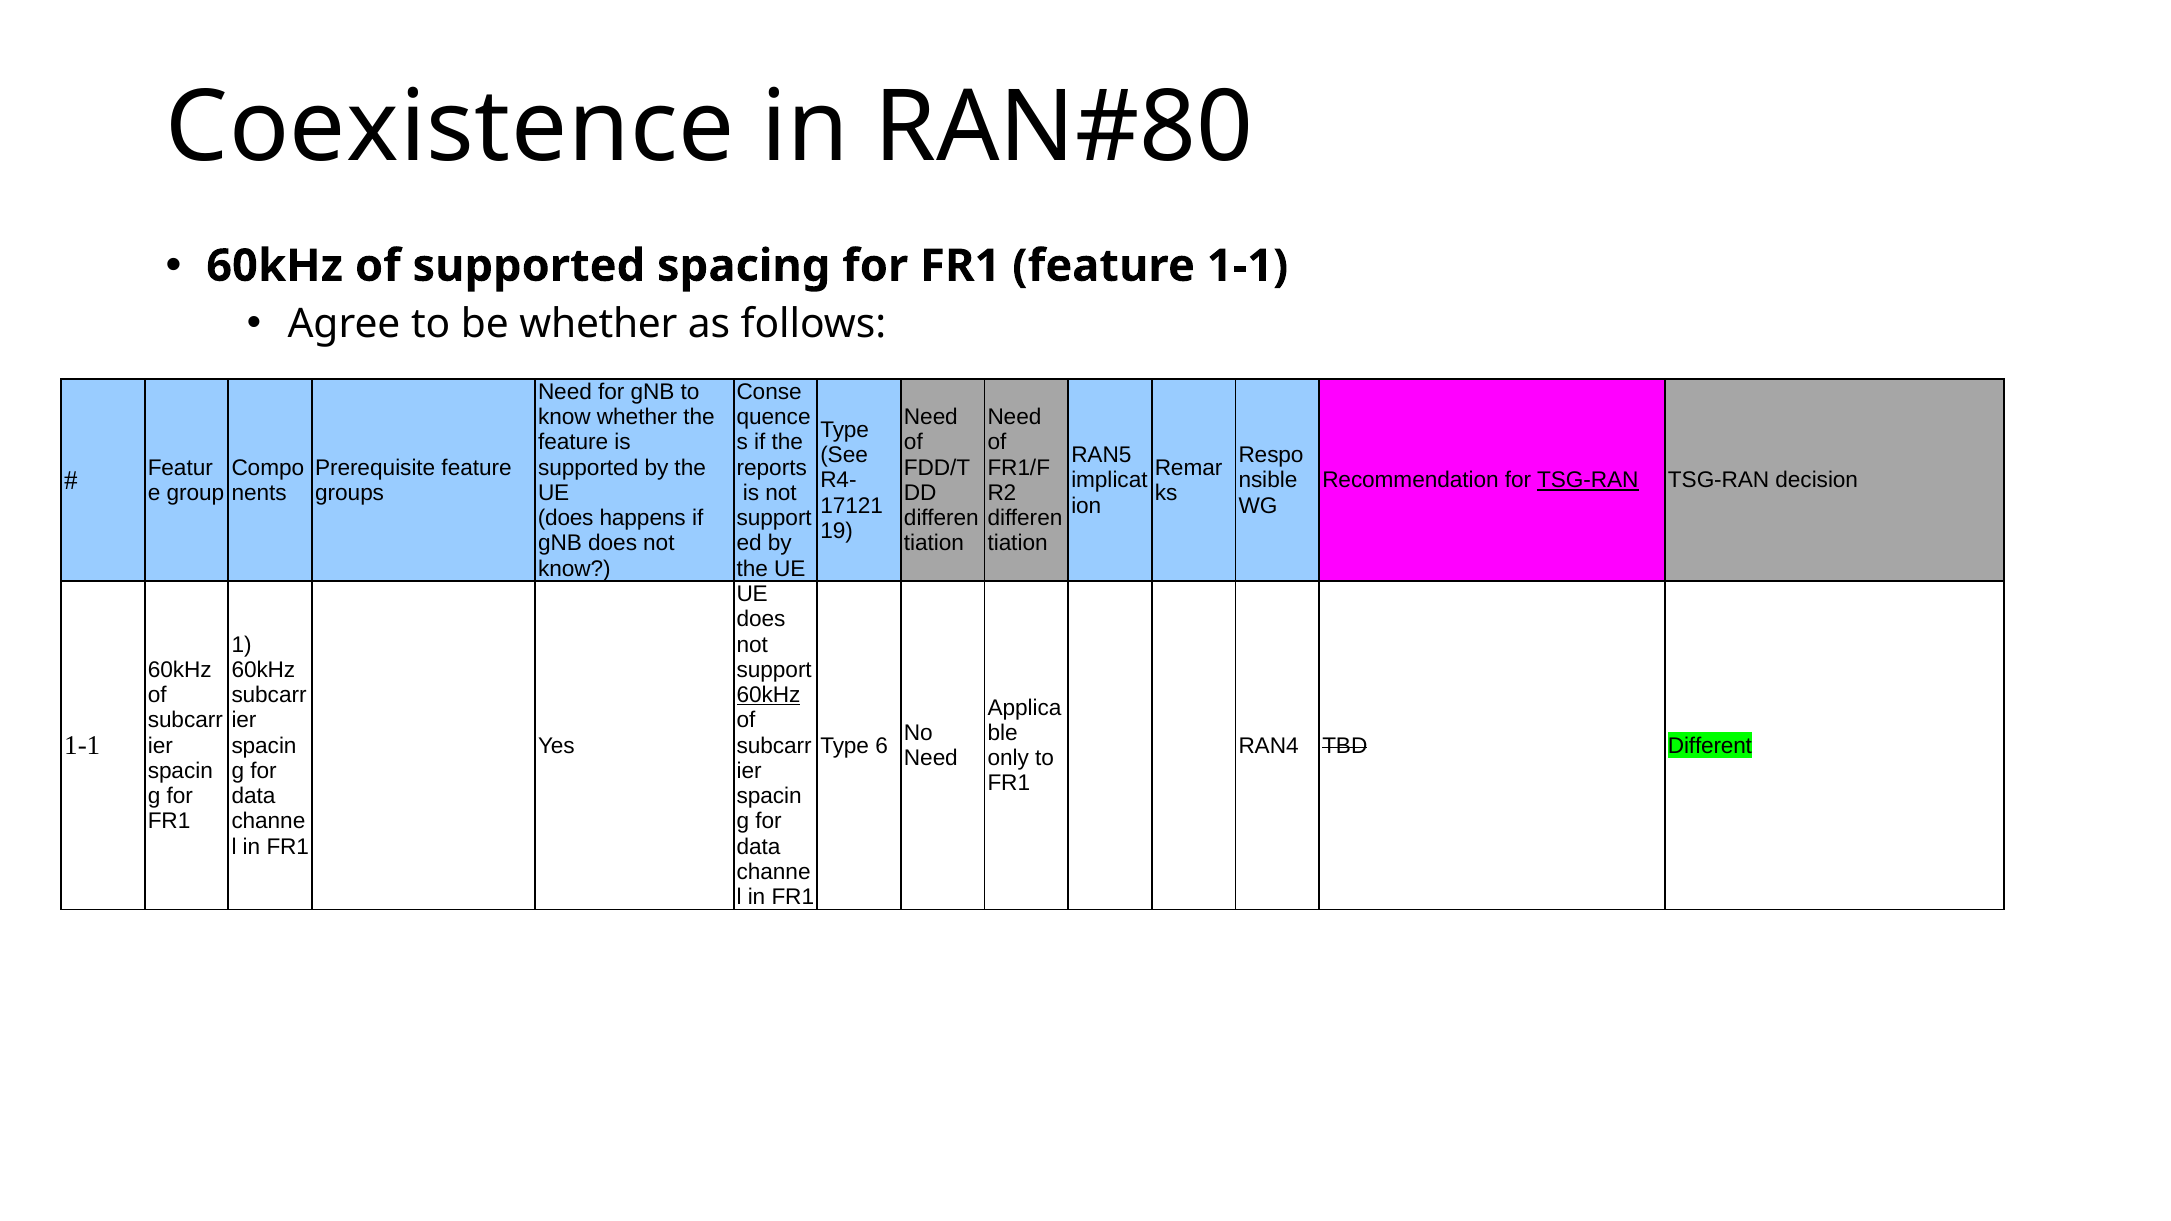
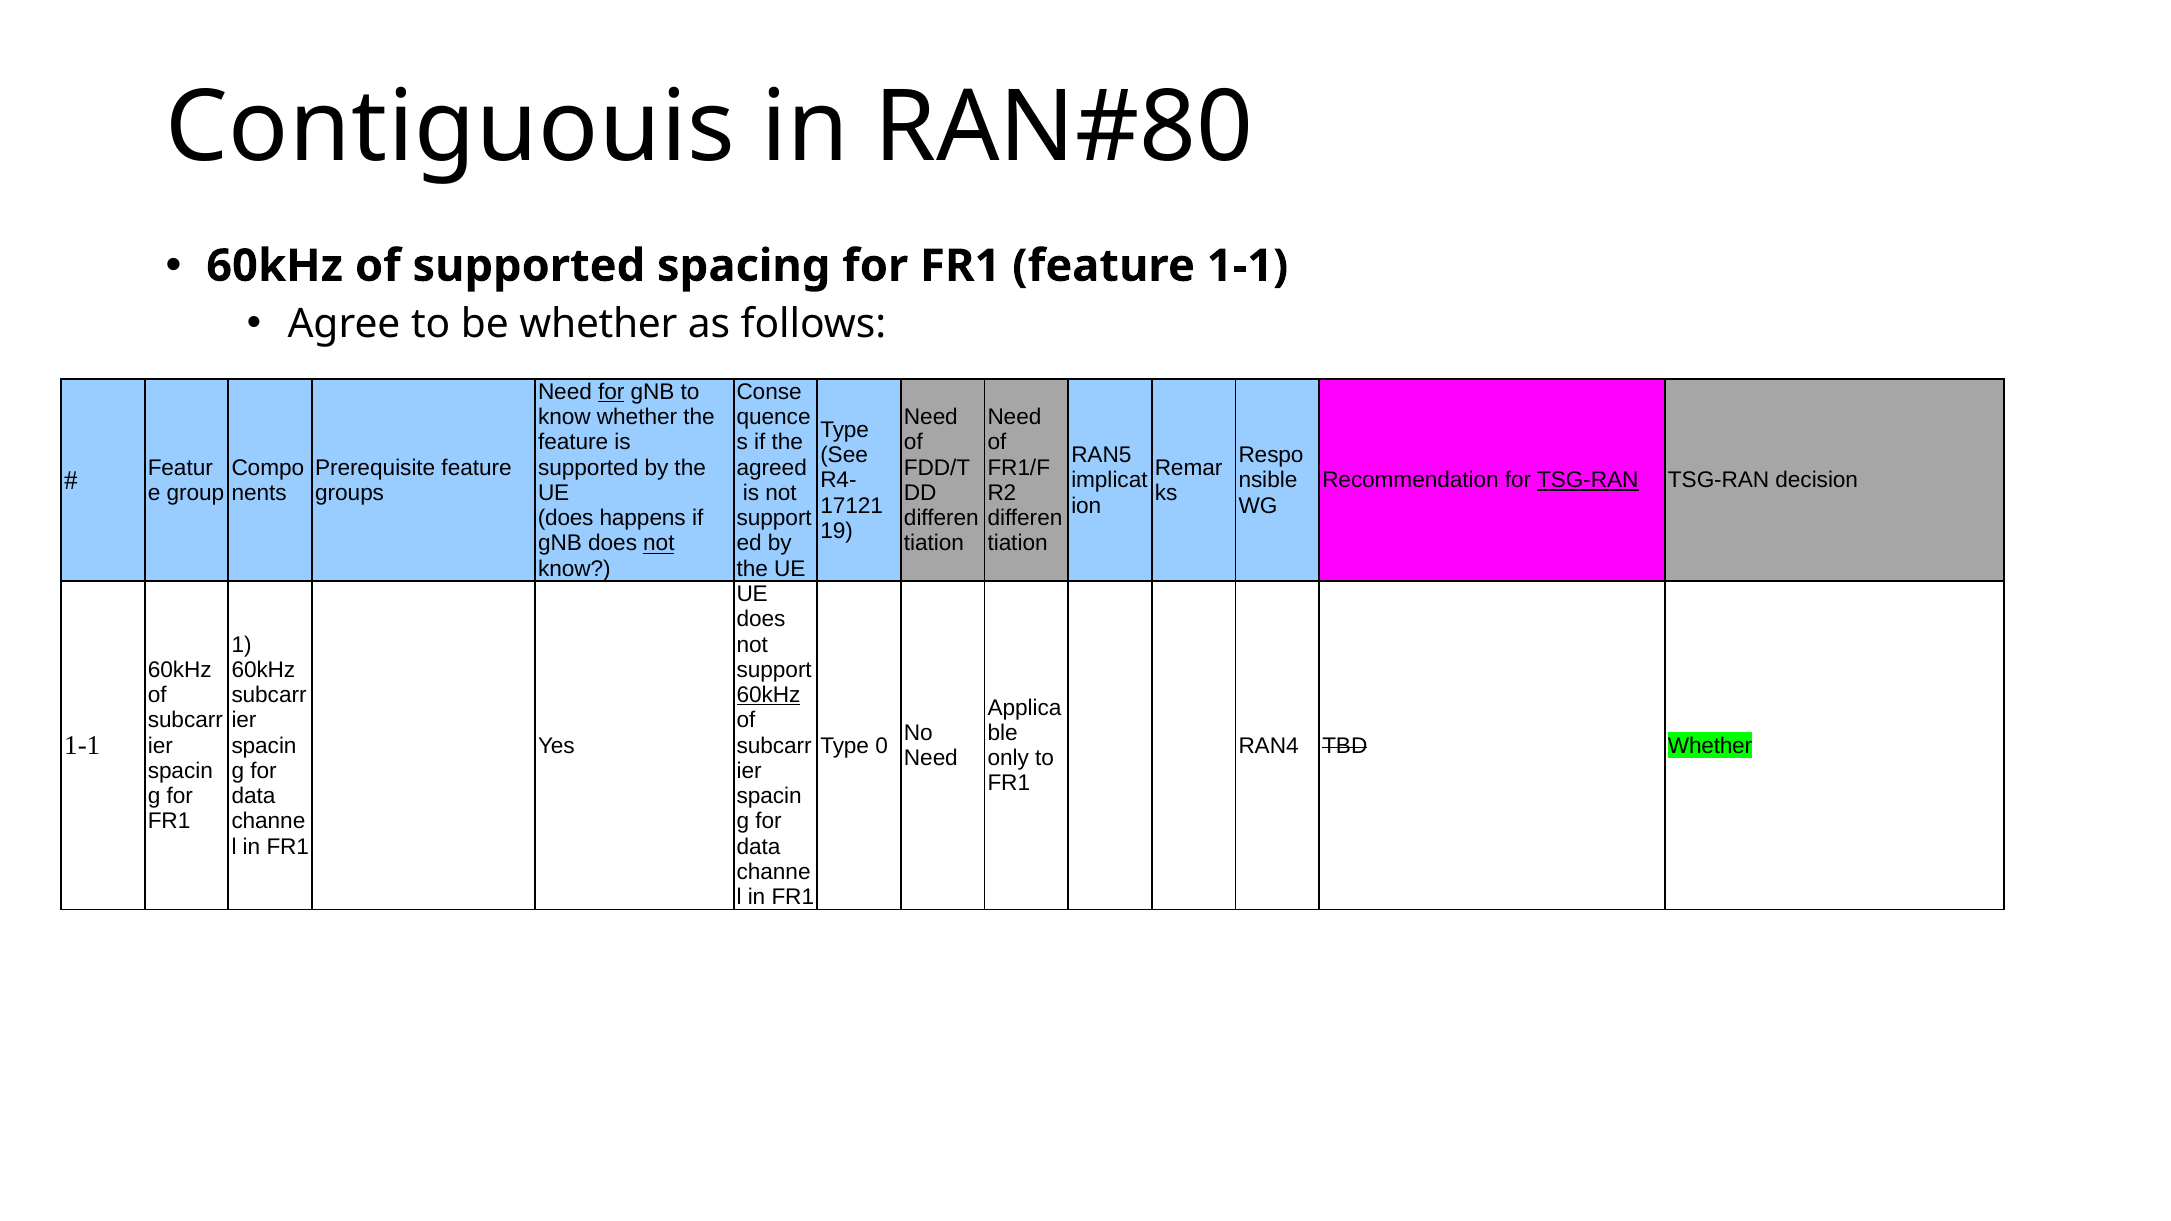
Coexistence: Coexistence -> Contiguouis (450, 127)
for underline: none -> present (611, 392)
reports: reports -> agreed (772, 468)
not underline: none -> present (659, 544)
6: 6 -> 0 (882, 746)
TBD Different: Different -> Whether (1710, 746)
